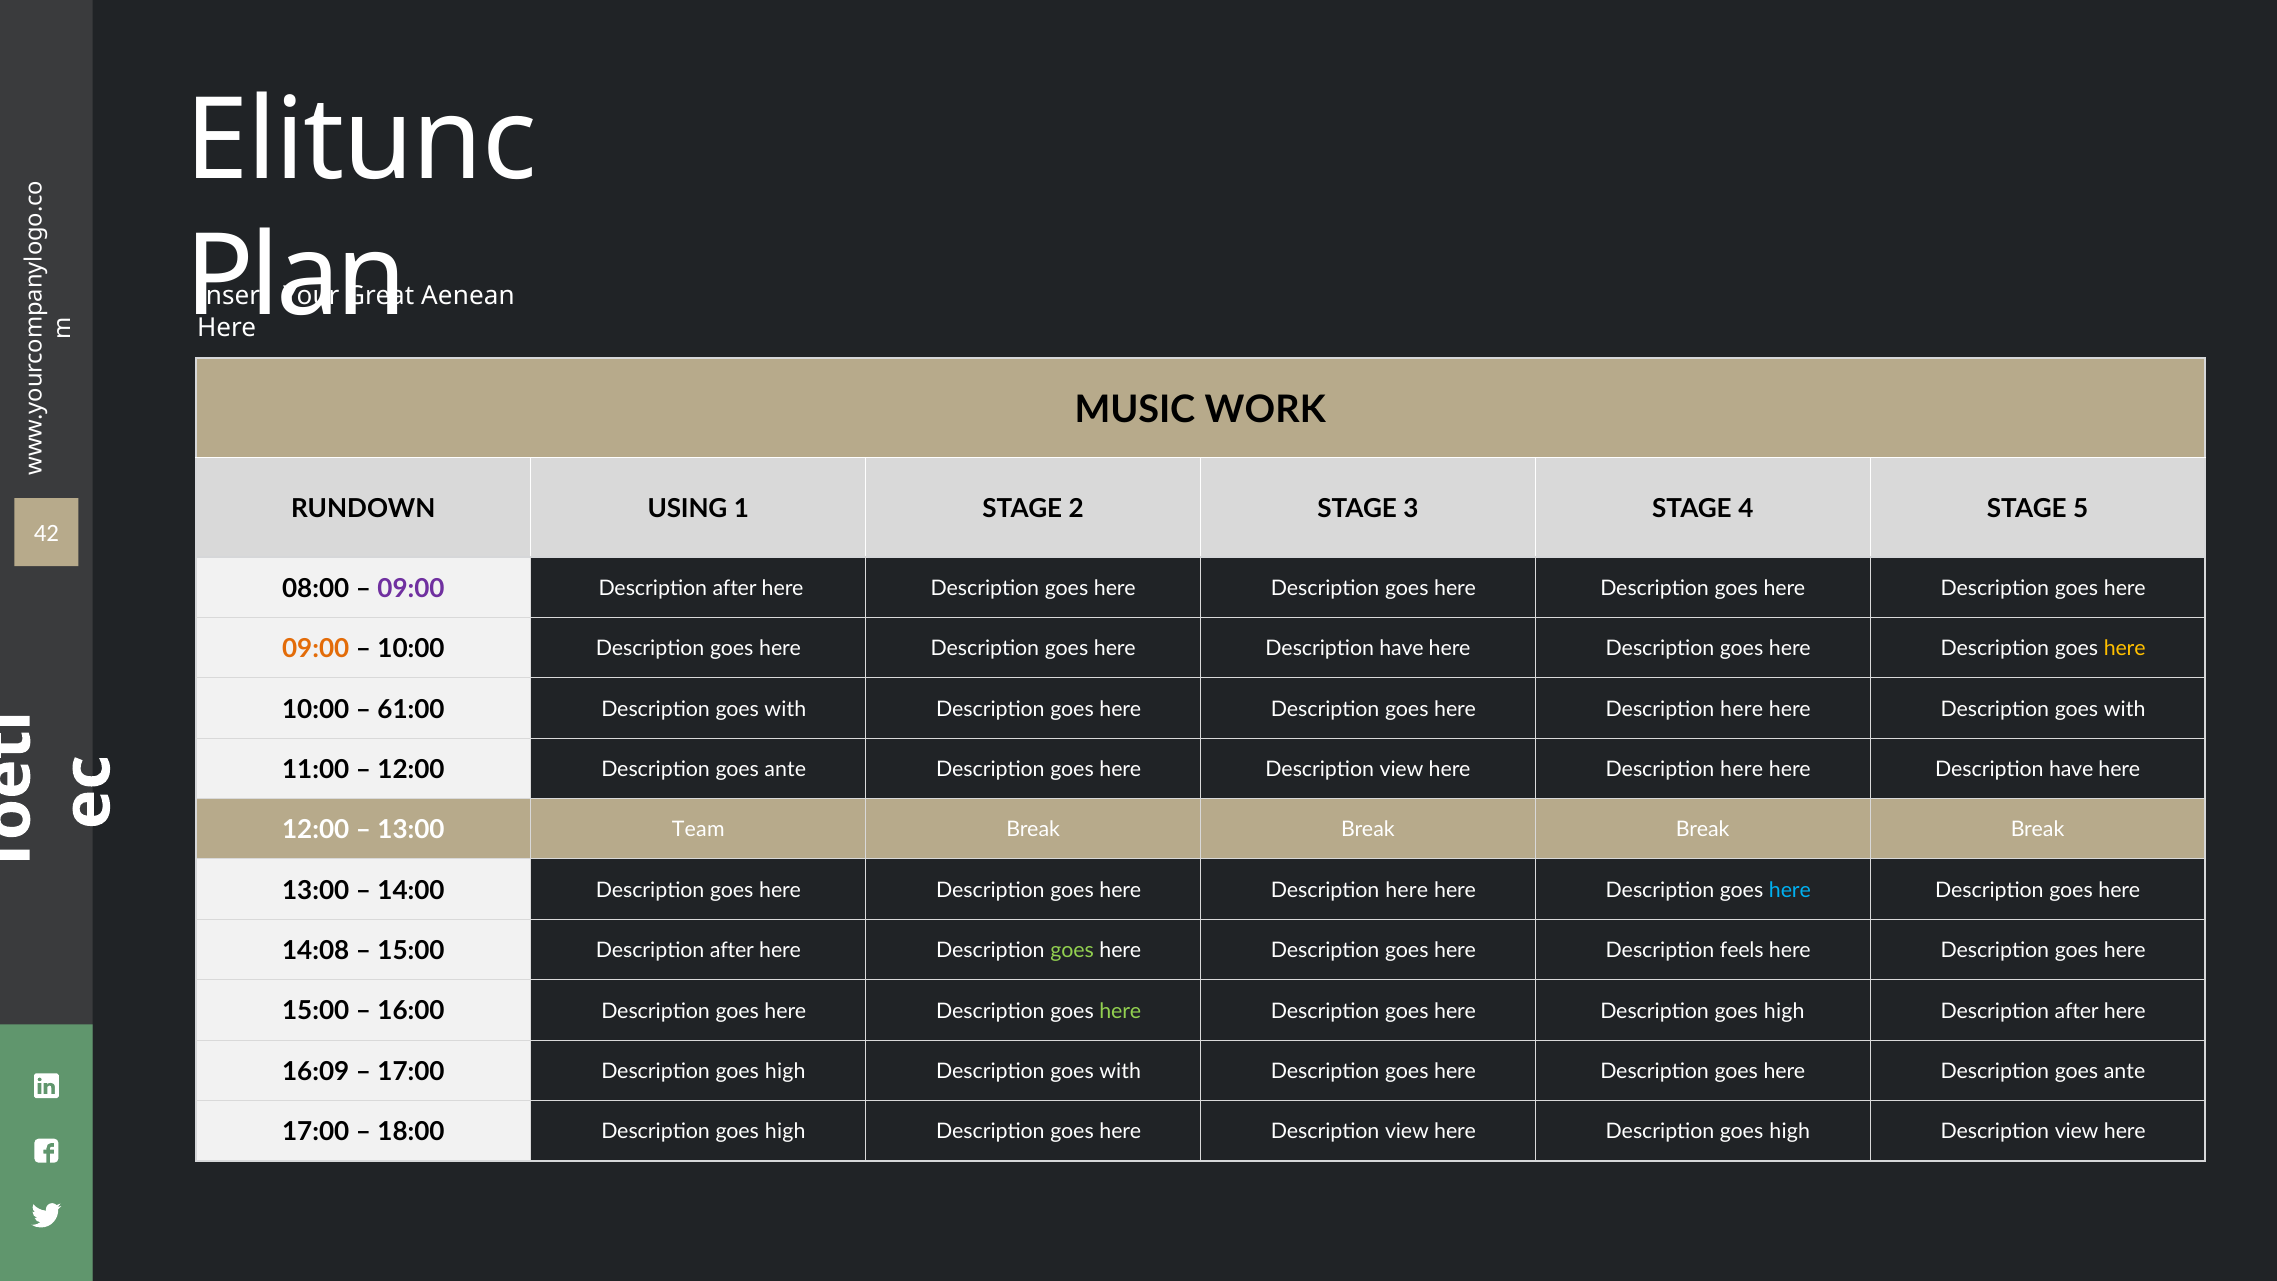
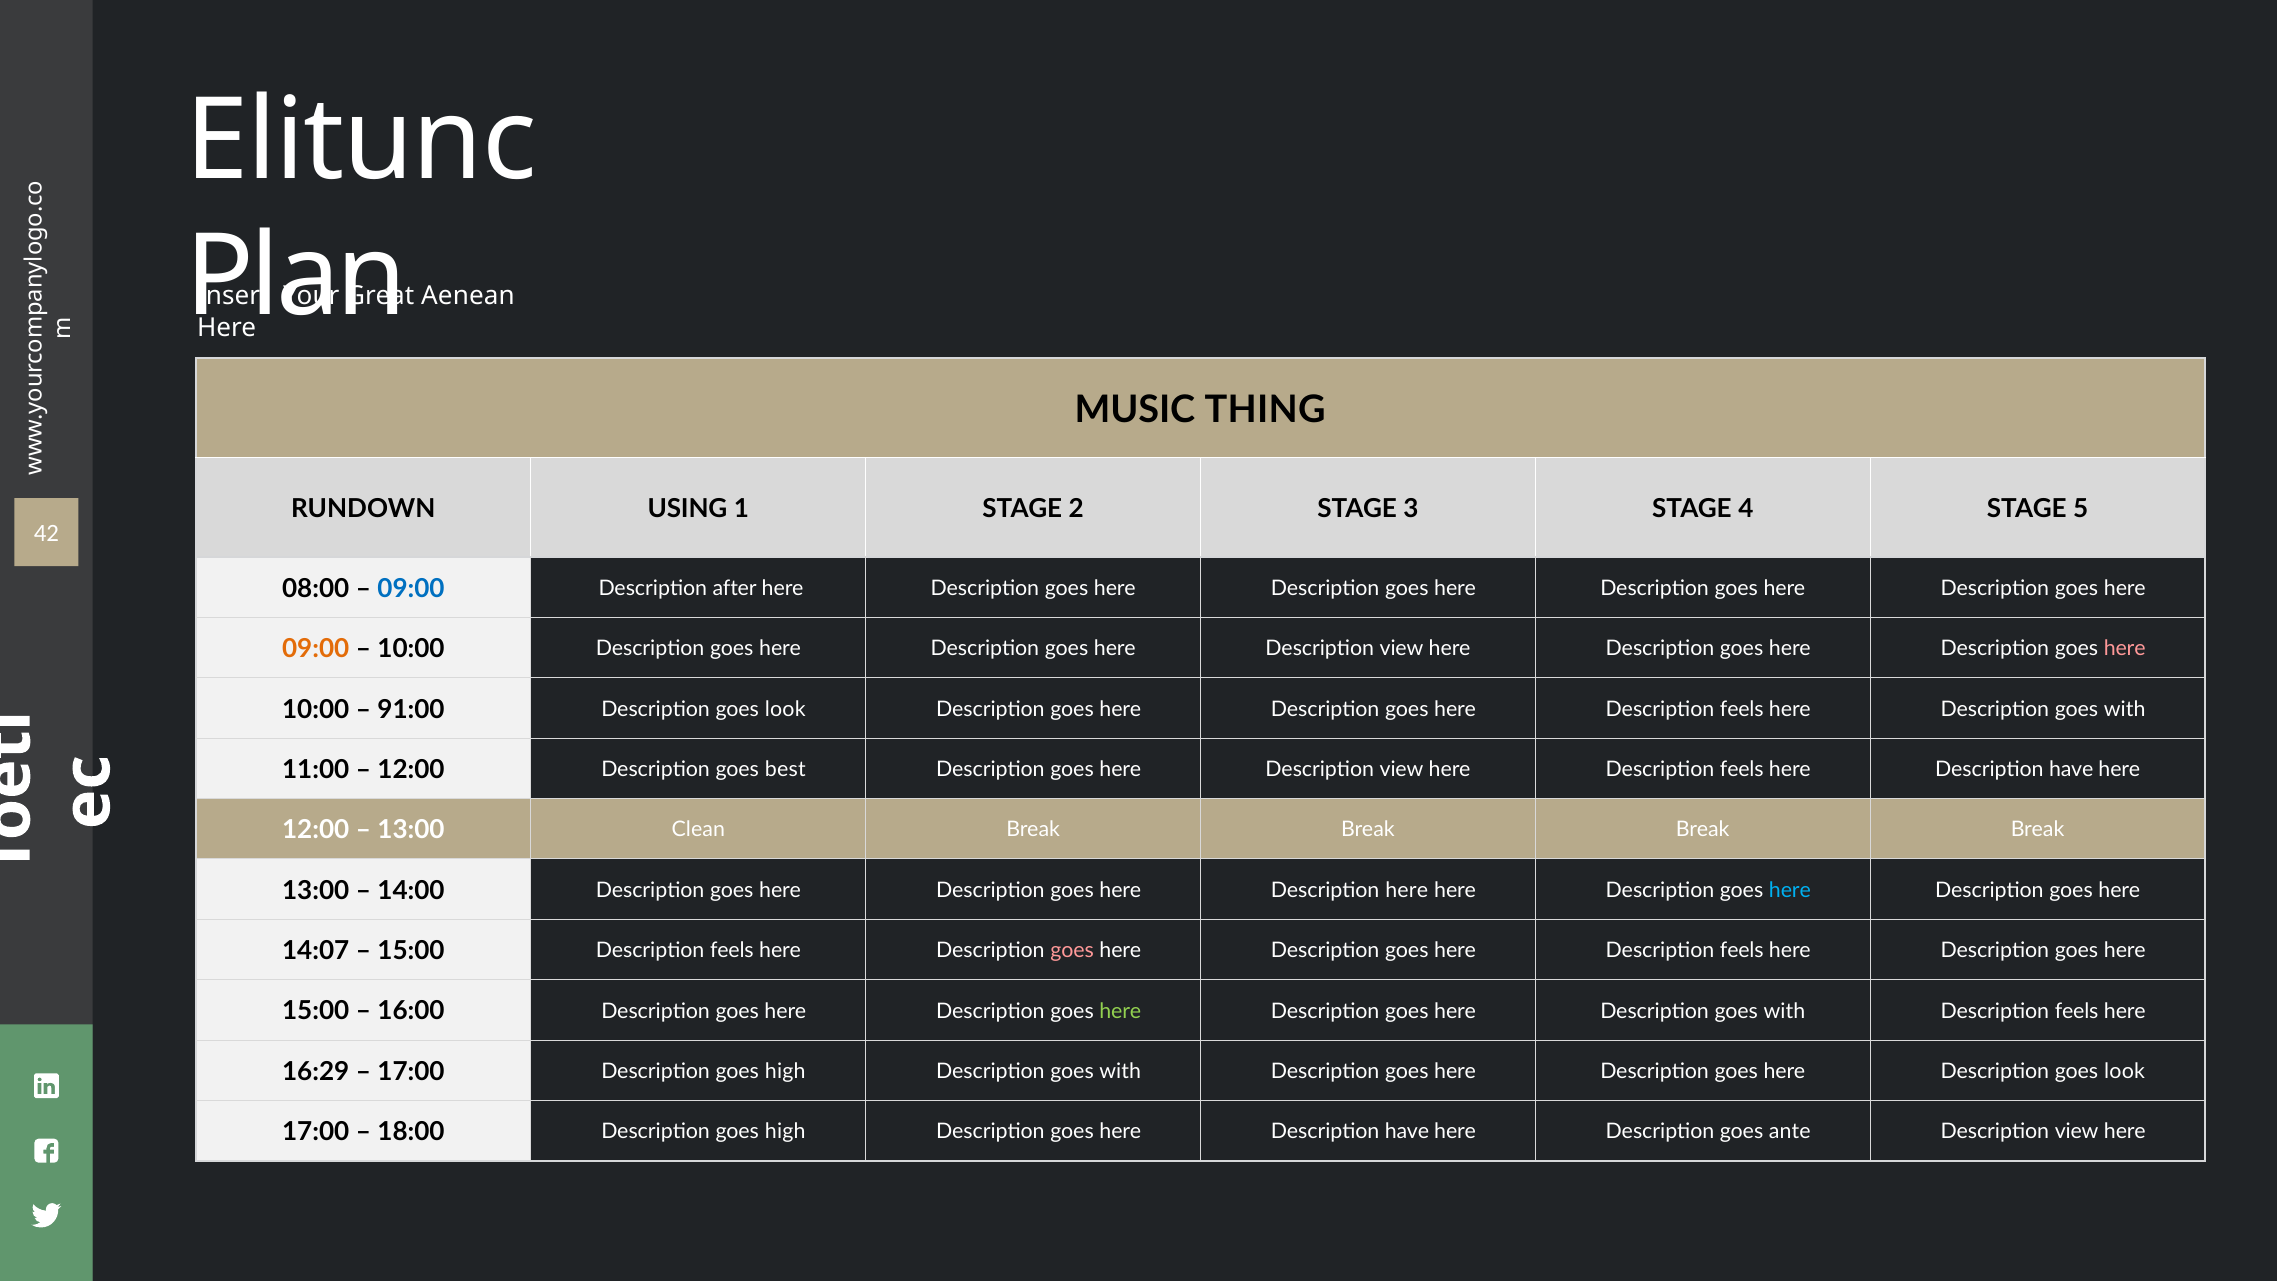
WORK: WORK -> THING (1265, 410)
09:00 colour: purple -> blue (411, 589)
have: have -> view (1402, 649)
here colour: yellow -> pink (2125, 649)
61:00: 61:00 -> 91:00 (411, 709)
with: with -> look (785, 709)
here: here -> feels (1742, 709)
12:00 Description goes ante: ante -> best (785, 769)
here: here -> feels (1742, 769)
Team: Team -> Clean (698, 830)
14:08: 14:08 -> 14:07 (316, 951)
15:00 Description after: after -> feels (732, 950)
goes colour: light green -> pink (1072, 950)
high: high -> with (1784, 1011)
after: after -> feels (2077, 1011)
16:09: 16:09 -> 16:29 (316, 1072)
here Description goes ante: ante -> look (2125, 1071)
view: view -> have (1407, 1132)
high: high -> ante (1790, 1132)
